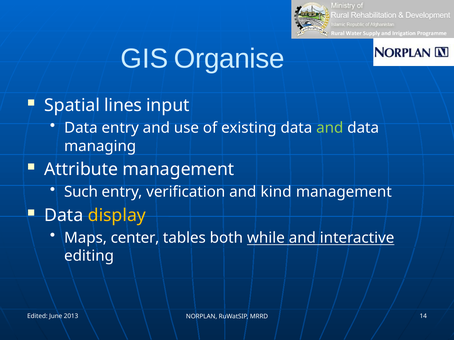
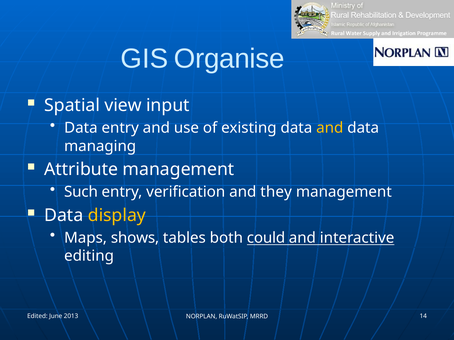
lines: lines -> view (123, 106)
and colour: light green -> yellow (330, 128)
kind: kind -> they (276, 192)
center: center -> shows (135, 238)
while: while -> could (266, 238)
